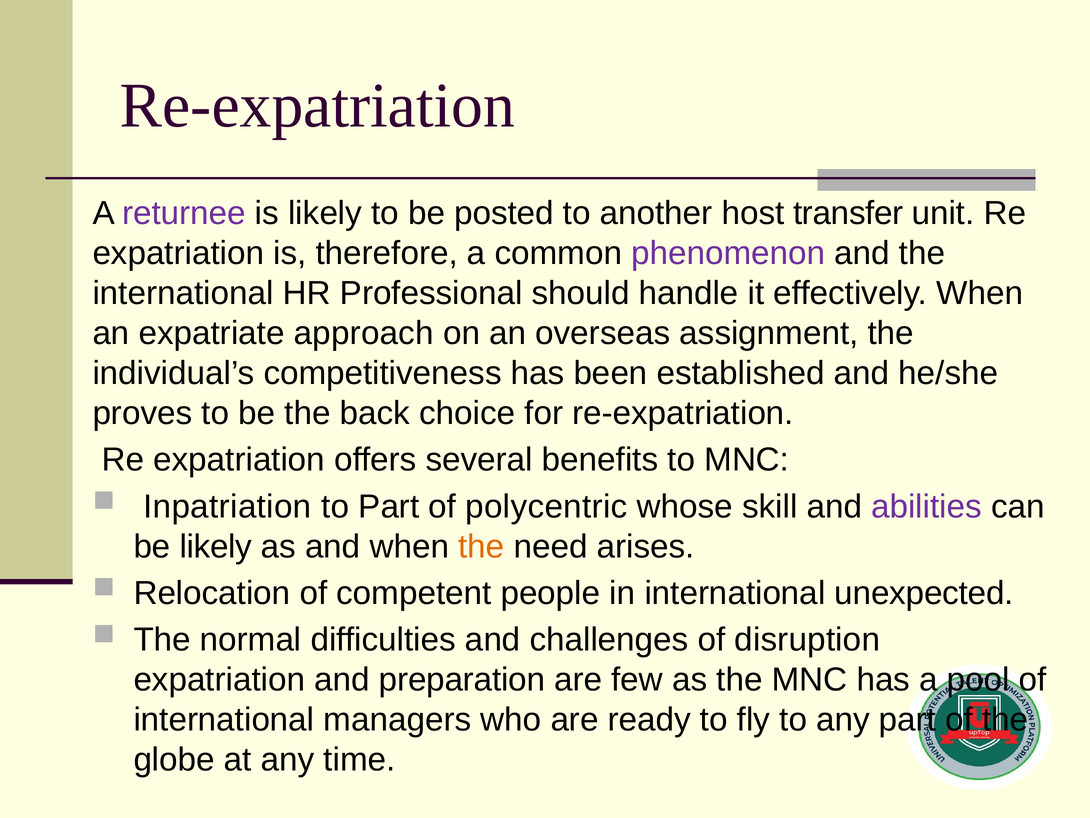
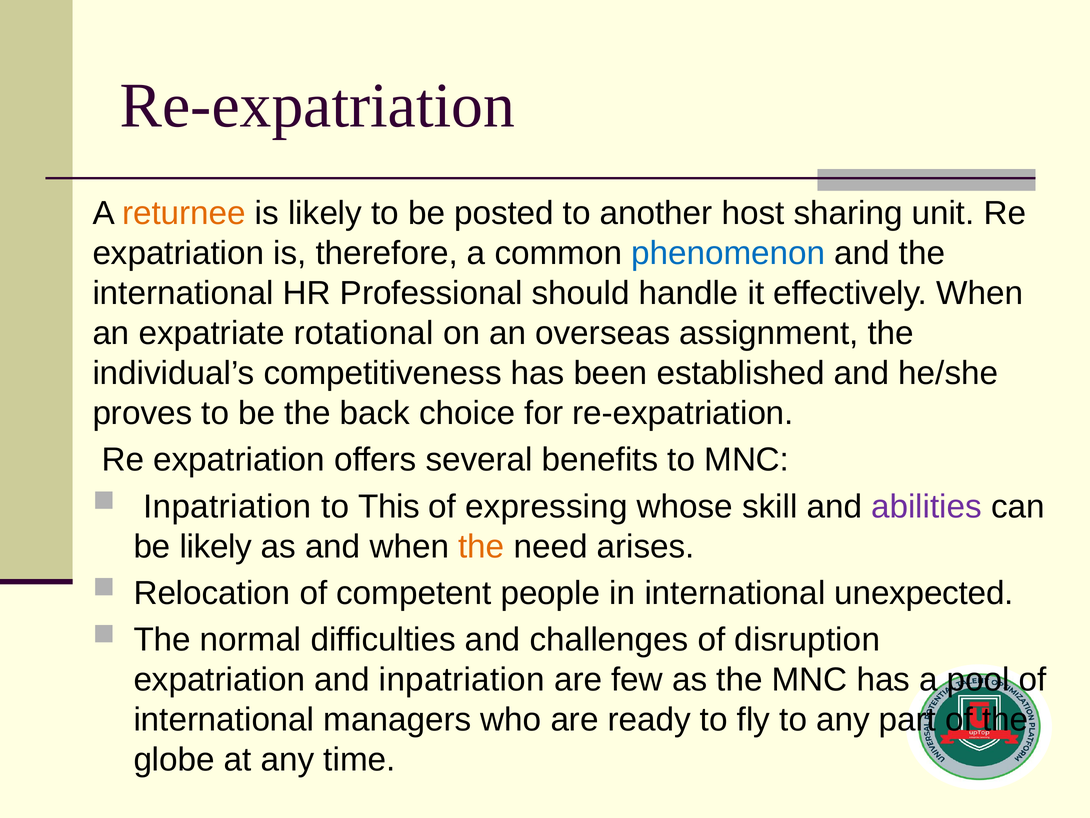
returnee colour: purple -> orange (184, 213)
transfer: transfer -> sharing (848, 213)
phenomenon colour: purple -> blue (728, 253)
approach: approach -> rotational (364, 333)
to Part: Part -> This (389, 506)
polycentric: polycentric -> expressing (546, 506)
and preparation: preparation -> inpatriation (462, 679)
